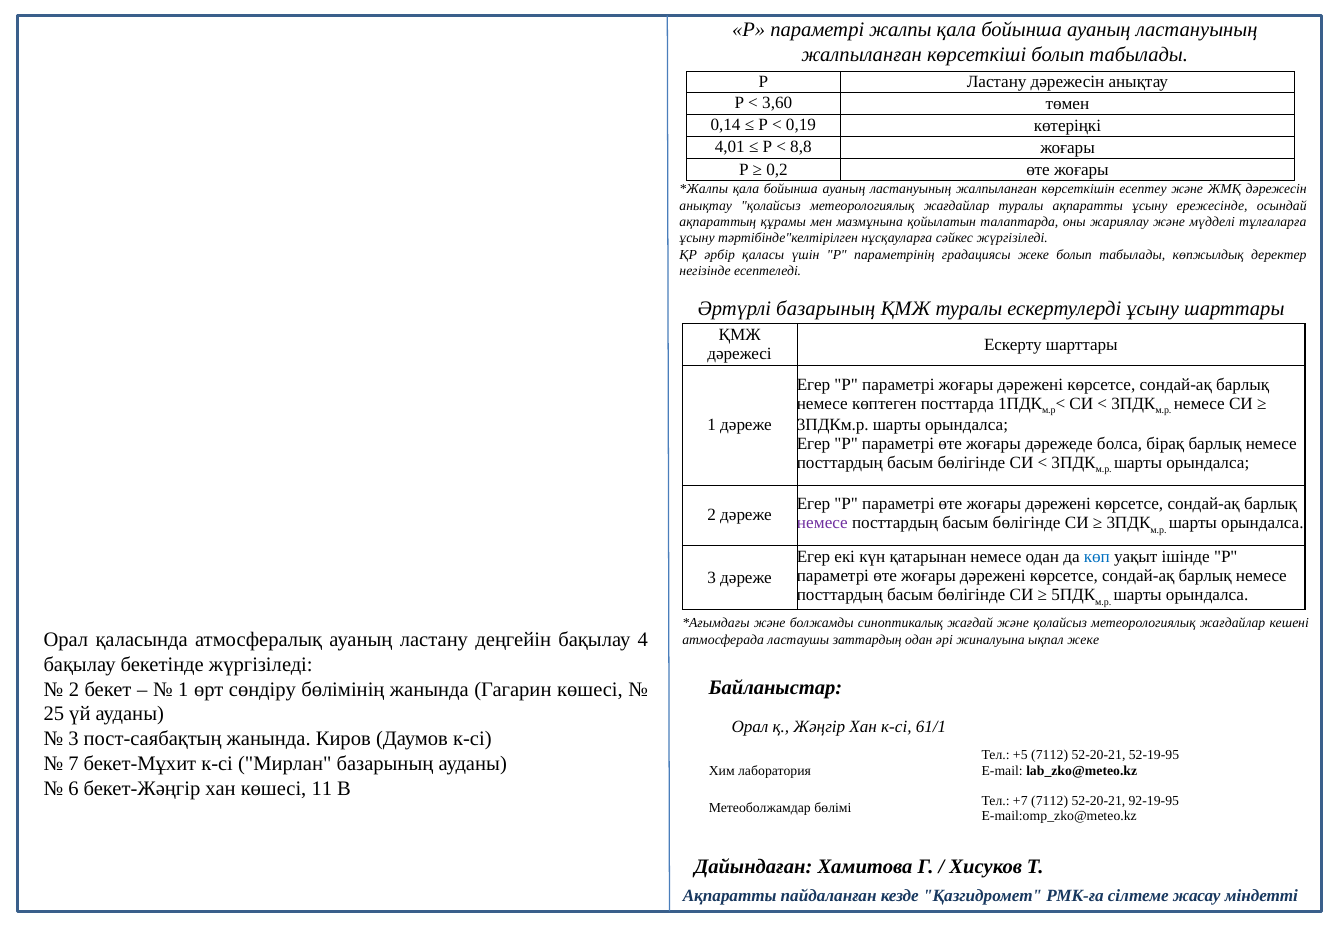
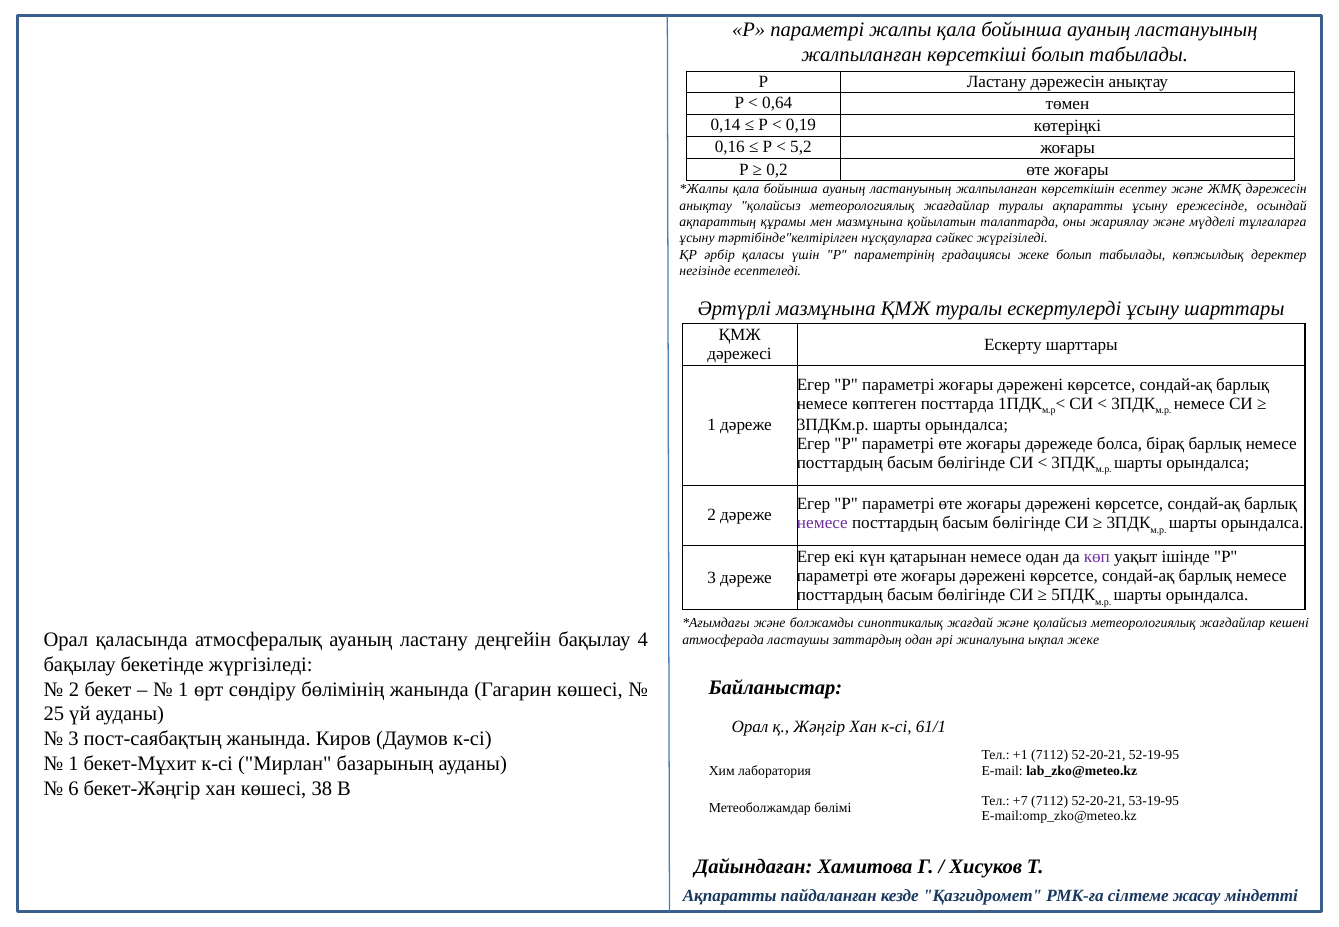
3,60: 3,60 -> 0,64 (777, 103)
4,01: 4,01 -> 0,16 (730, 147)
8,8: 8,8 -> 5,2 (801, 147)
Әртүрлі базарының: базарының -> мазмұнына (826, 308)
көп colour: blue -> purple (1097, 557)
+5: +5 -> +1 (1020, 755)
7: 7 -> 1 (73, 764)
11: 11 -> 38 (322, 788)
92-19-95: 92-19-95 -> 53-19-95 (1154, 801)
